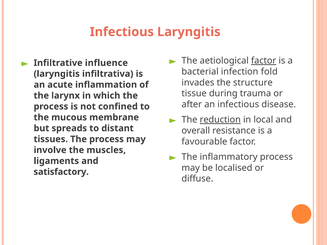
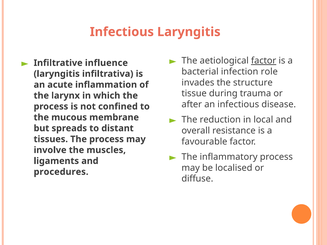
fold: fold -> role (269, 72)
reduction underline: present -> none (220, 120)
satisfactory: satisfactory -> procedures (61, 172)
